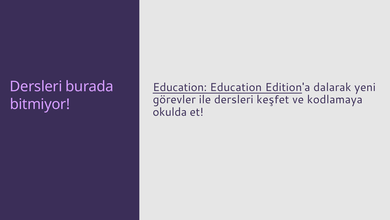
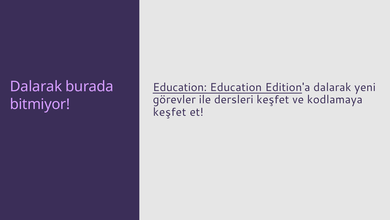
Dersleri: Dersleri -> Dalarak (36, 86)
okulda: okulda -> keşfet (170, 112)
